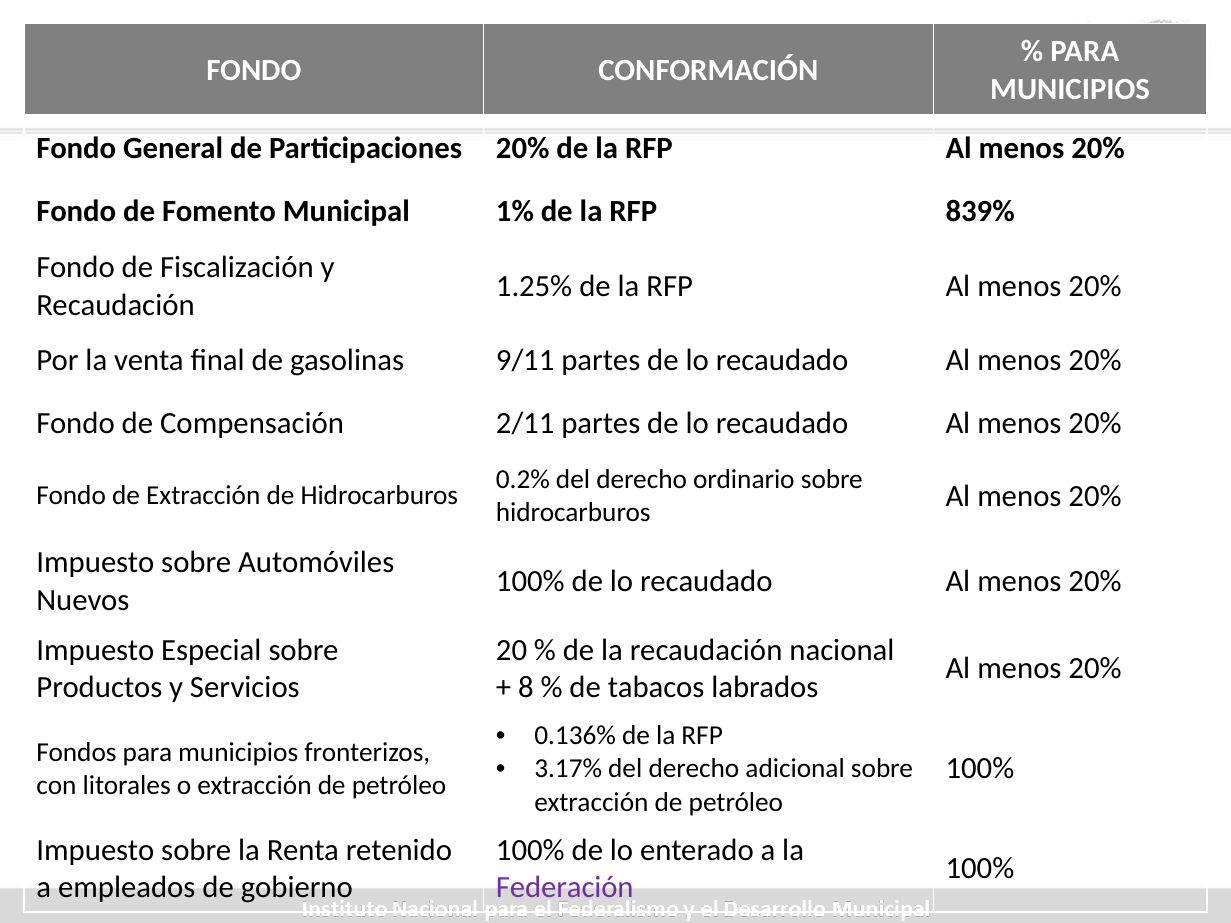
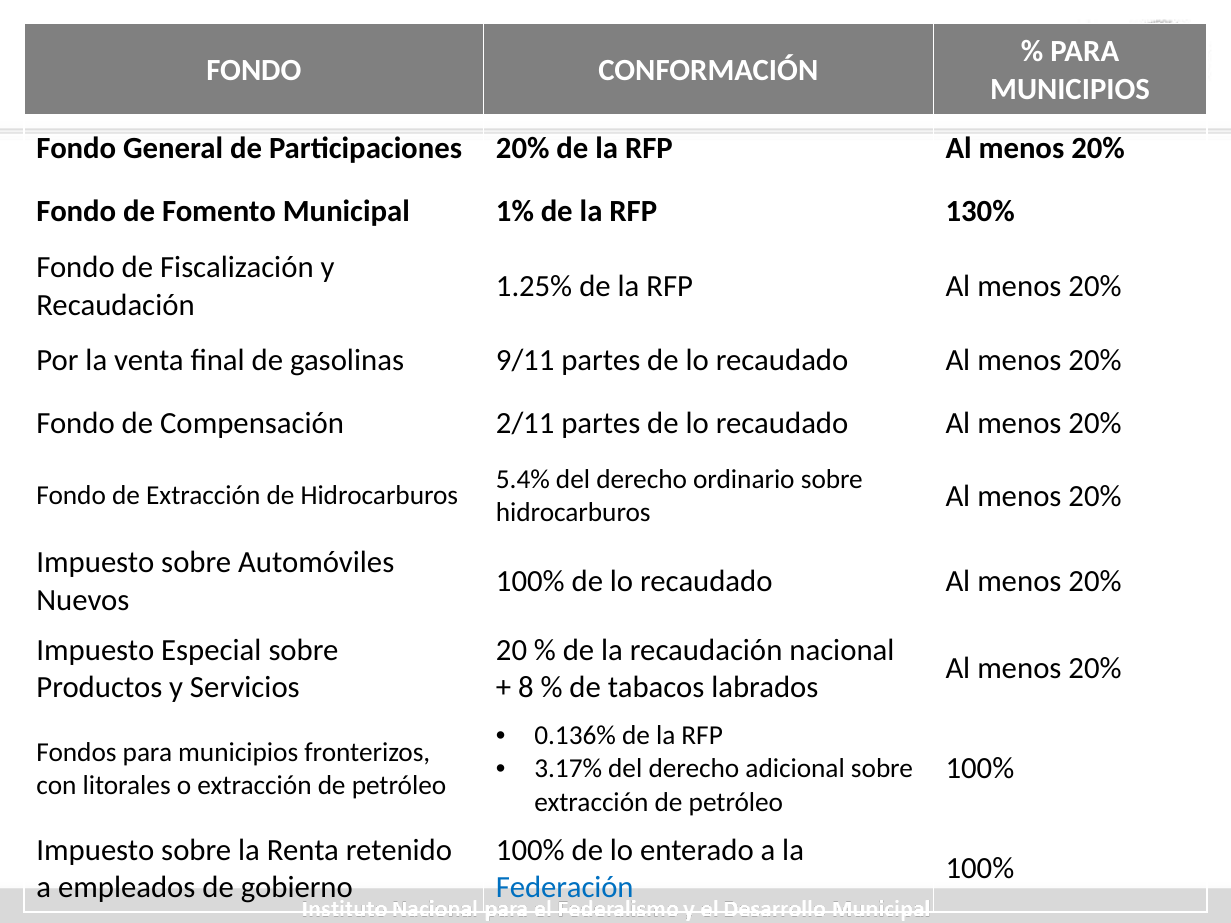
839%: 839% -> 130% (980, 211)
0.2%: 0.2% -> 5.4% (523, 479)
Federación colour: purple -> blue (565, 888)
